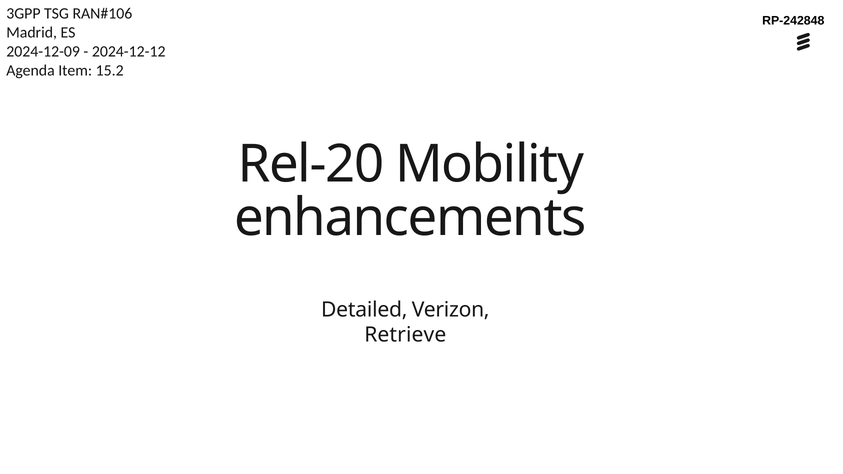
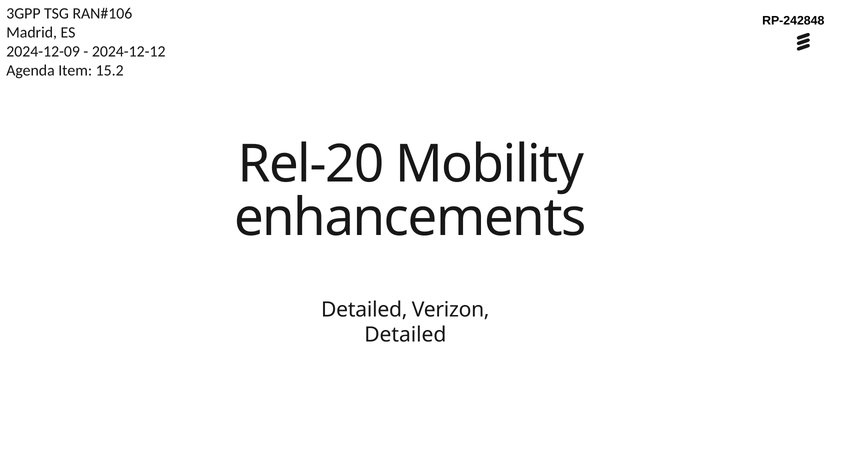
Retrieve: Retrieve -> Detailed (405, 335)
